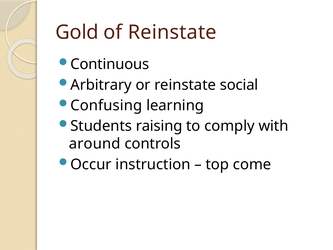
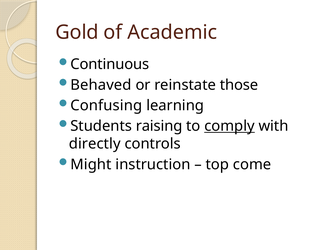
of Reinstate: Reinstate -> Academic (172, 32)
Arbitrary: Arbitrary -> Behaved (101, 85)
social: social -> those (239, 85)
comply underline: none -> present (229, 126)
around: around -> directly (95, 144)
Occur: Occur -> Might (91, 164)
